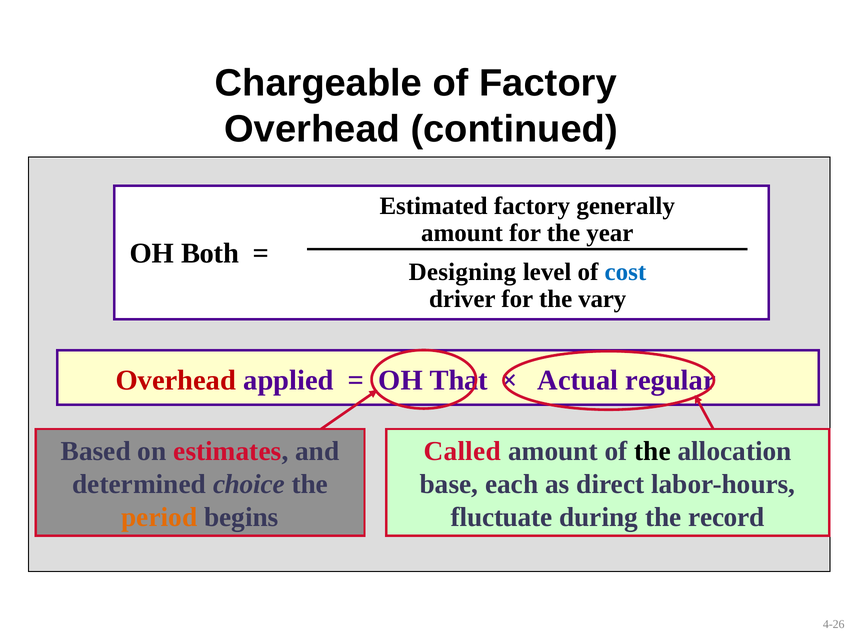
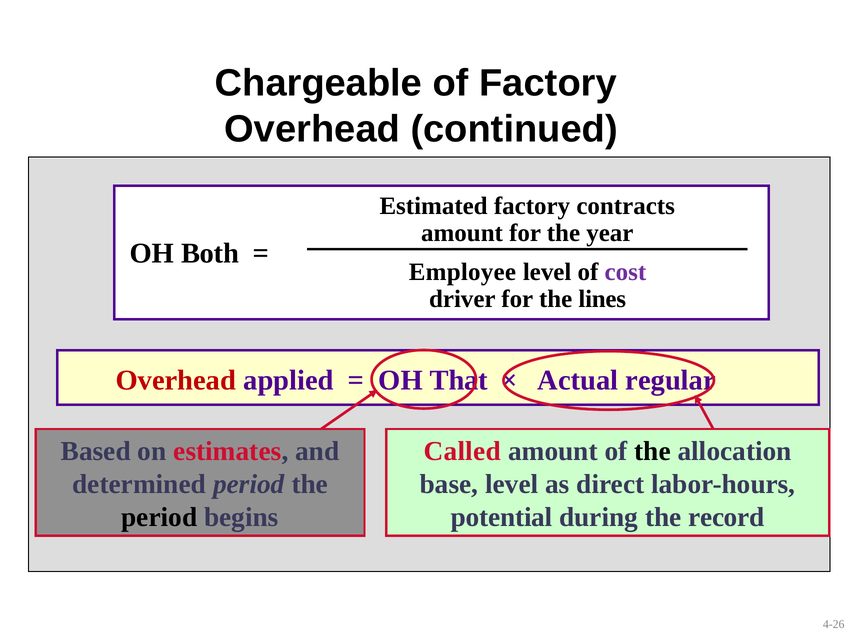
generally: generally -> contracts (626, 206)
Designing: Designing -> Employee (462, 272)
cost colour: blue -> purple (625, 272)
vary: vary -> lines (602, 299)
determined choice: choice -> period (249, 484)
base each: each -> level (512, 484)
period colour: orange -> black (159, 517)
fluctuate: fluctuate -> potential (502, 517)
